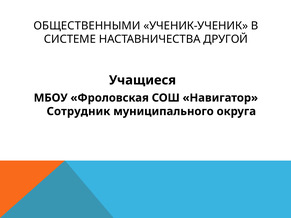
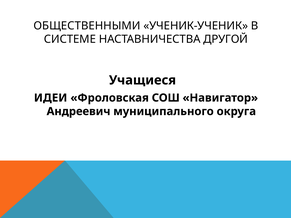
МБОУ: МБОУ -> ИДЕИ (51, 98)
Сотрудник: Сотрудник -> Андреевич (79, 112)
